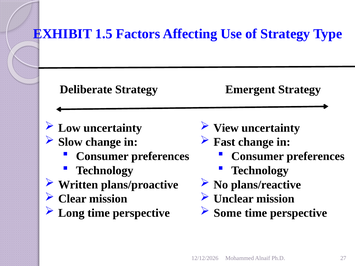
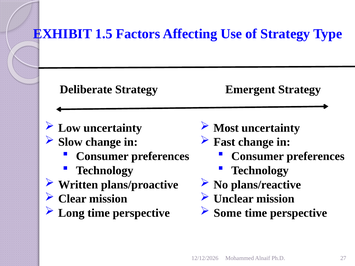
View: View -> Most (226, 128)
